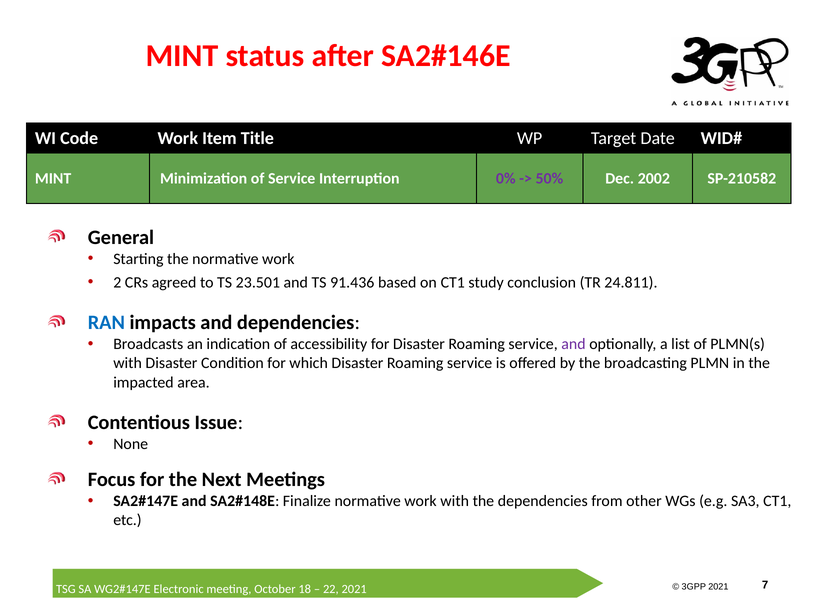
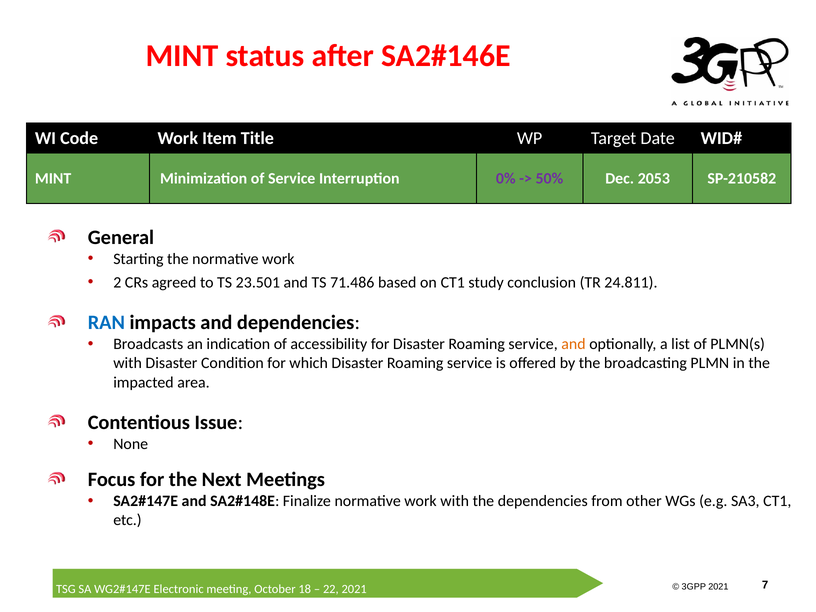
2002: 2002 -> 2053 (654, 179)
91.436: 91.436 -> 71.486 (352, 283)
and colour: purple -> orange (573, 344)
